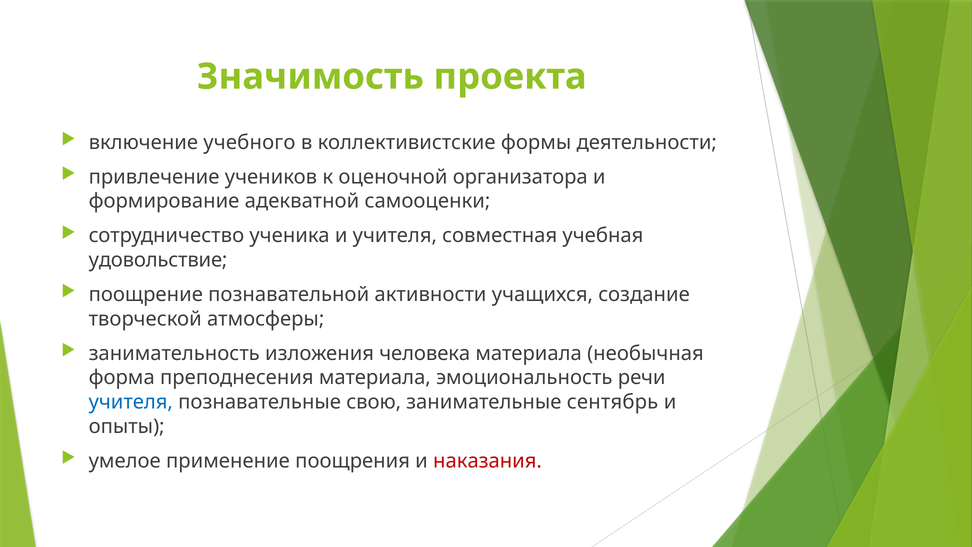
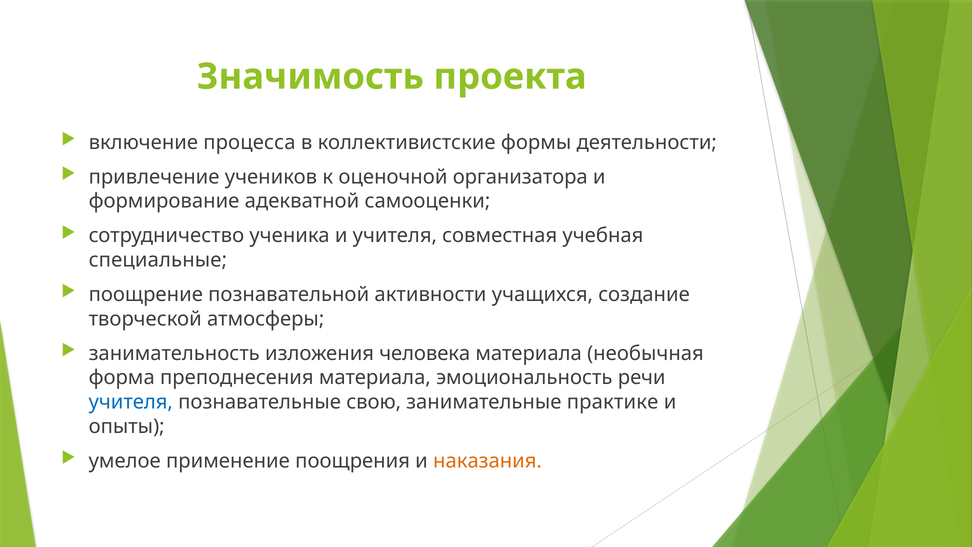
учебного: учебного -> процесса (249, 142)
удовольствие: удовольствие -> специальные (158, 260)
сентябрь: сентябрь -> практике (613, 402)
наказания colour: red -> orange (488, 461)
